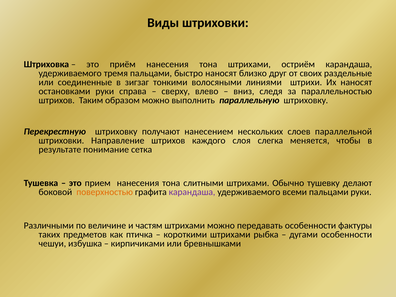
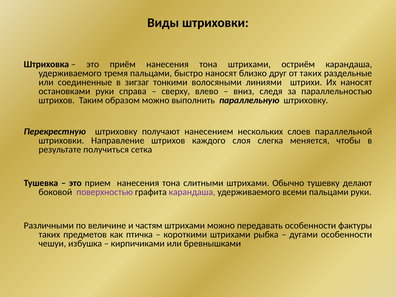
от своих: своих -> таких (311, 73)
понимание: понимание -> получиться (106, 149)
поверхностью colour: orange -> purple (105, 192)
